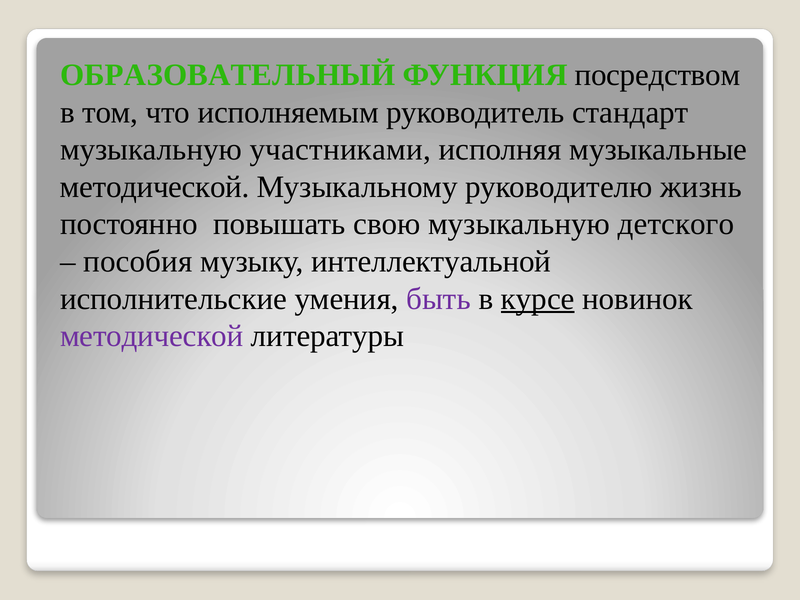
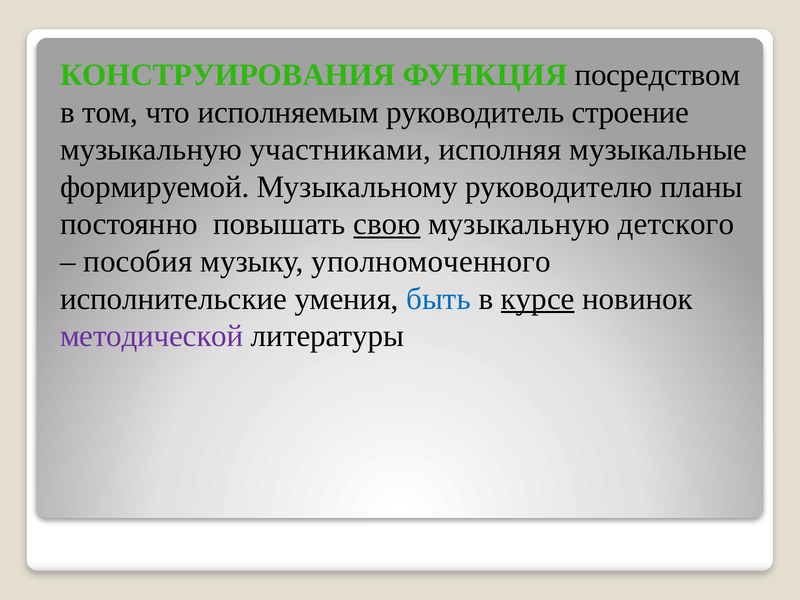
ОБРАЗОВАТЕЛЬНЫЙ: ОБРАЗОВАТЕЛЬНЫЙ -> КОНСТРУИРОВАНИЯ (228, 75)
стандарт: стандарт -> строение (630, 112)
методической: методической -> формируемой (155, 187)
жизнь: жизнь -> планы (701, 187)
свою underline: none -> present (387, 224)
интеллектуальной: интеллектуальной -> уполномоченного (431, 261)
быть colour: purple -> blue (439, 299)
